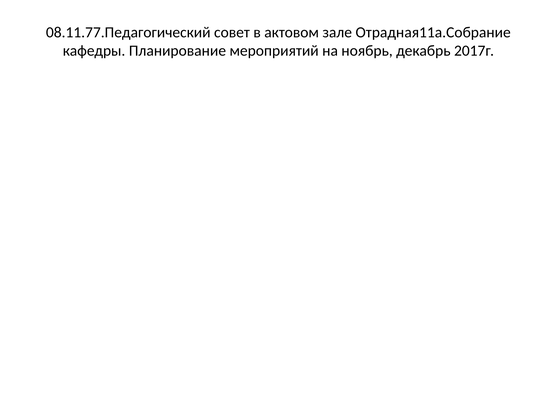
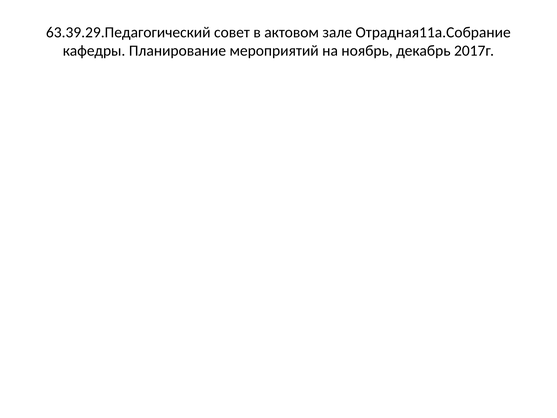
08.11.77.Педагогический: 08.11.77.Педагогический -> 63.39.29.Педагогический (128, 32)
